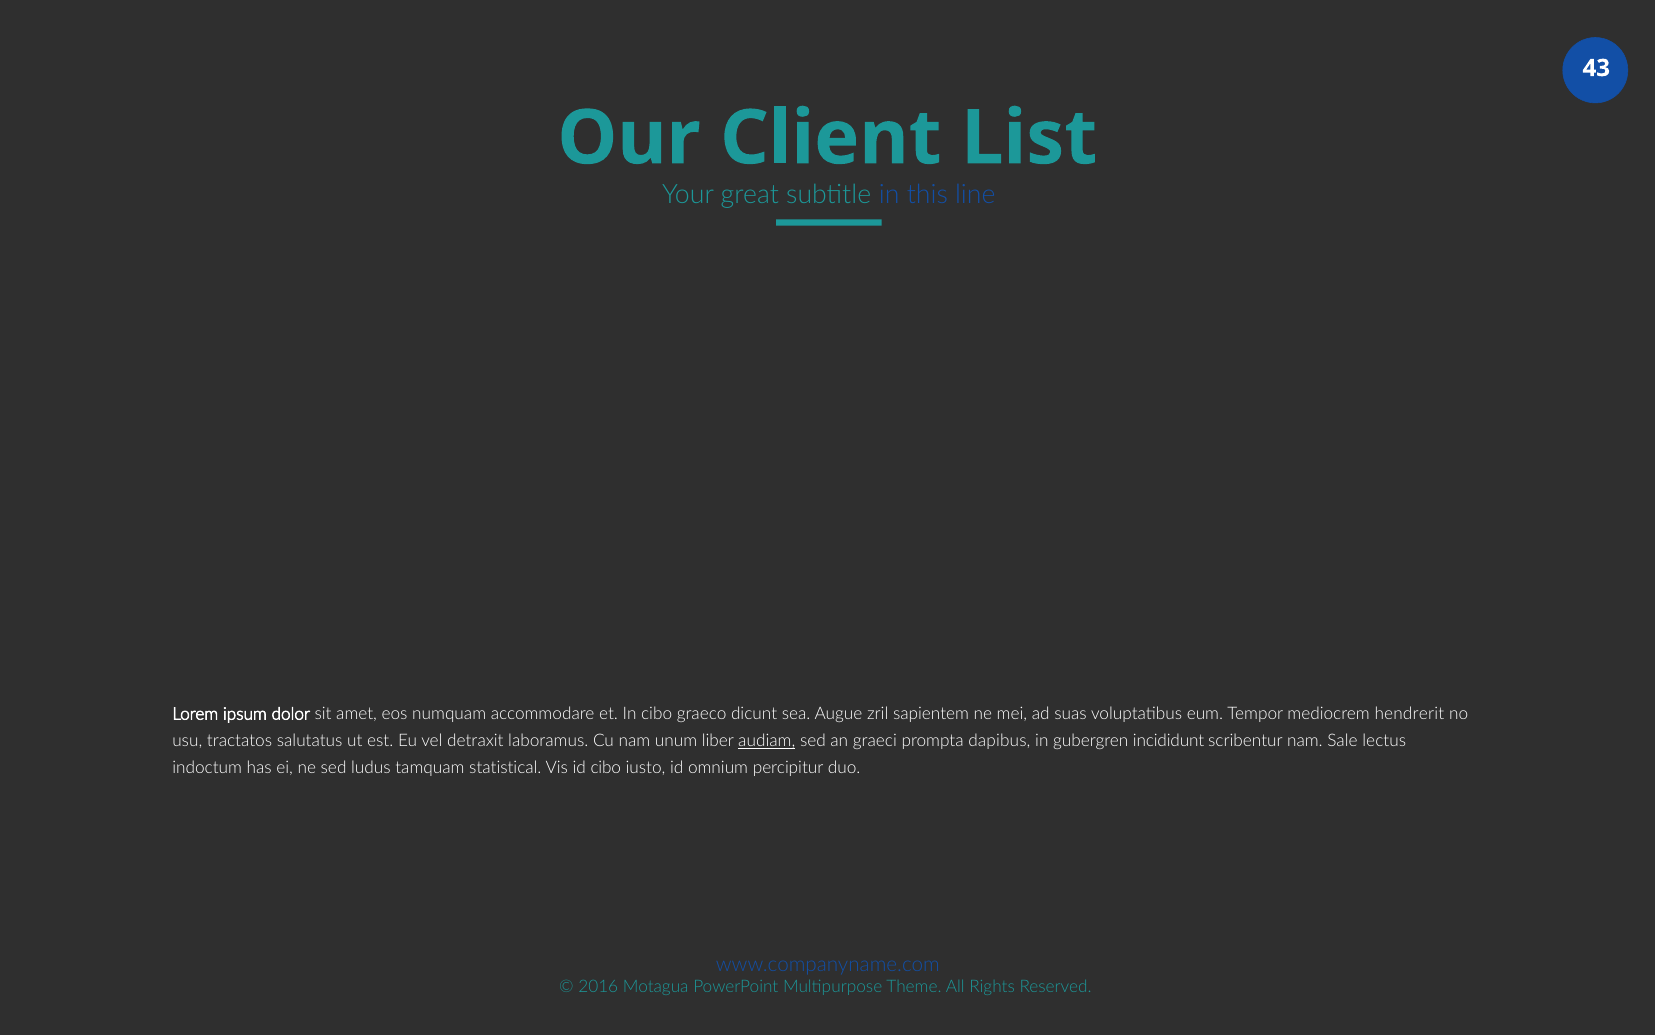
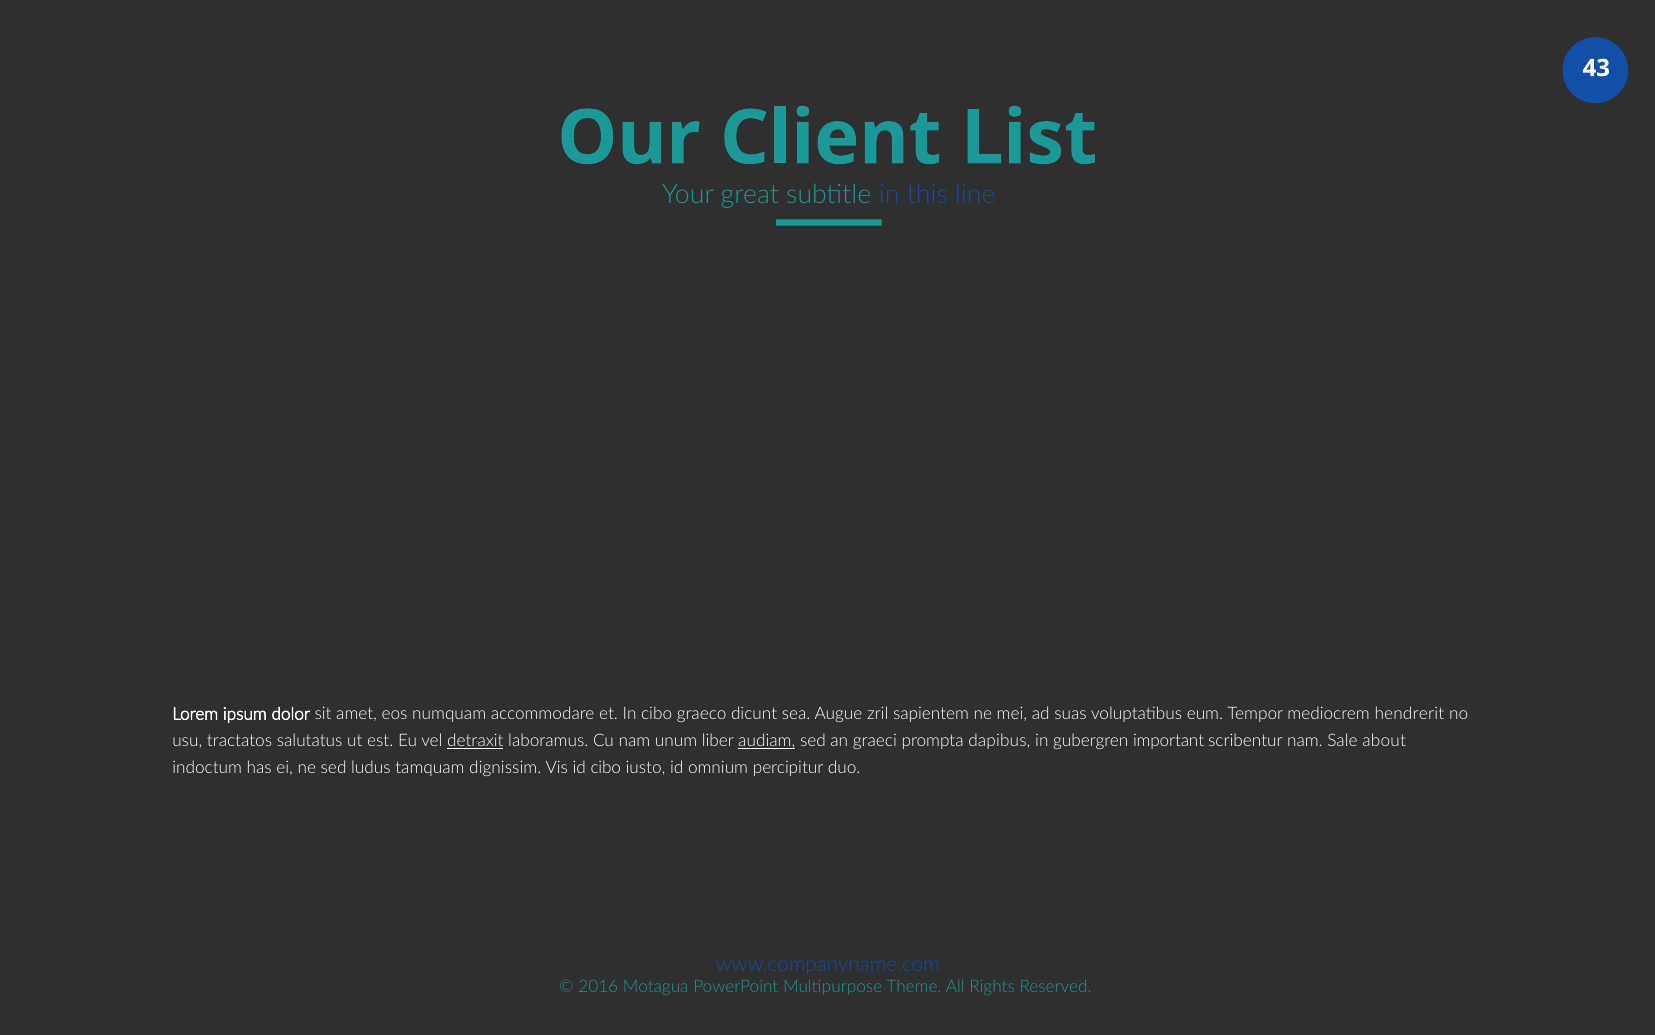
detraxit underline: none -> present (475, 740)
incididunt: incididunt -> important (1169, 740)
lectus: lectus -> about (1384, 740)
statistical: statistical -> dignissim (505, 767)
